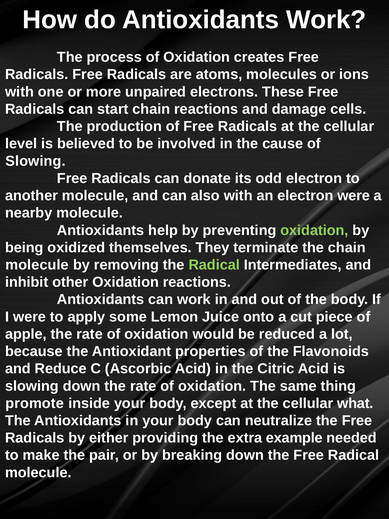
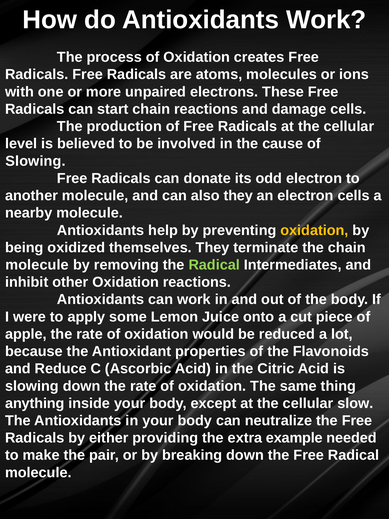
also with: with -> they (238, 196)
electron were: were -> cells (354, 196)
oxidation colour: light green -> yellow (314, 230)
promote: promote -> anything (35, 403)
what: what -> slow (355, 403)
